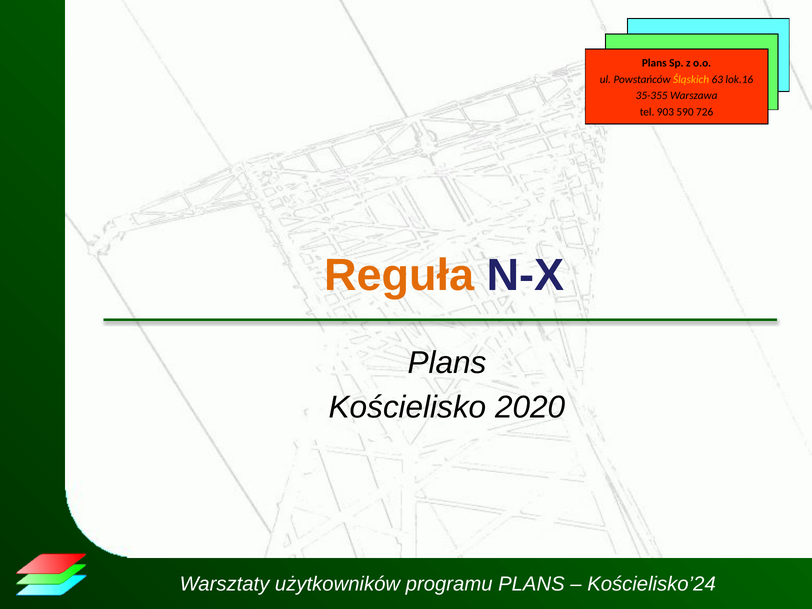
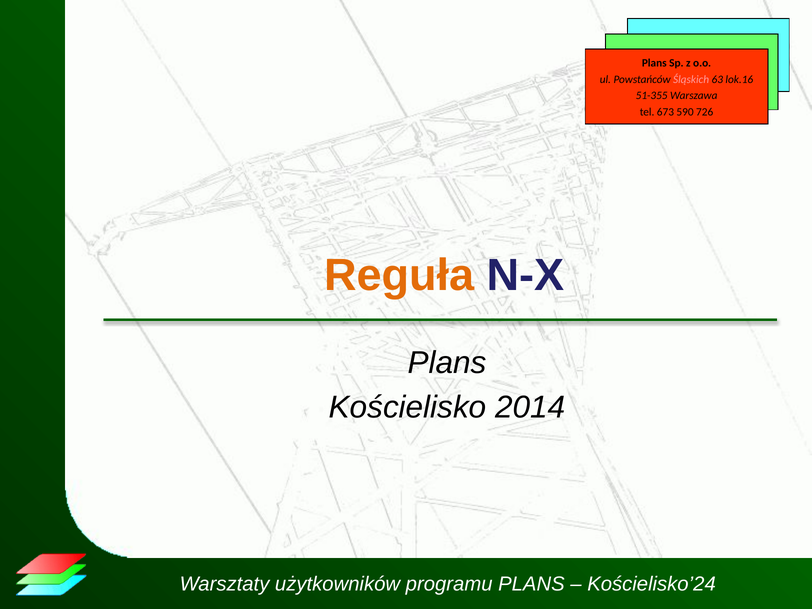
Śląskich colour: yellow -> pink (691, 79)
35-355: 35-355 -> 51-355 (652, 96)
903: 903 -> 673 (665, 112)
2020: 2020 -> 2014 (530, 407)
